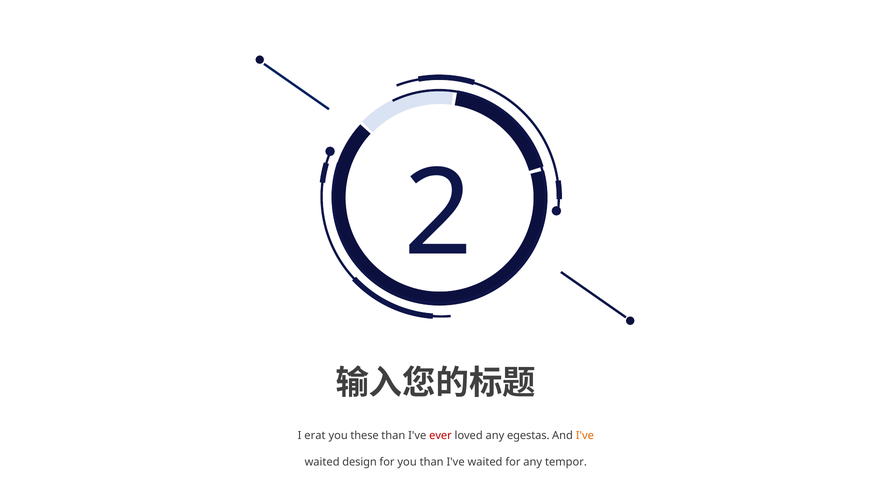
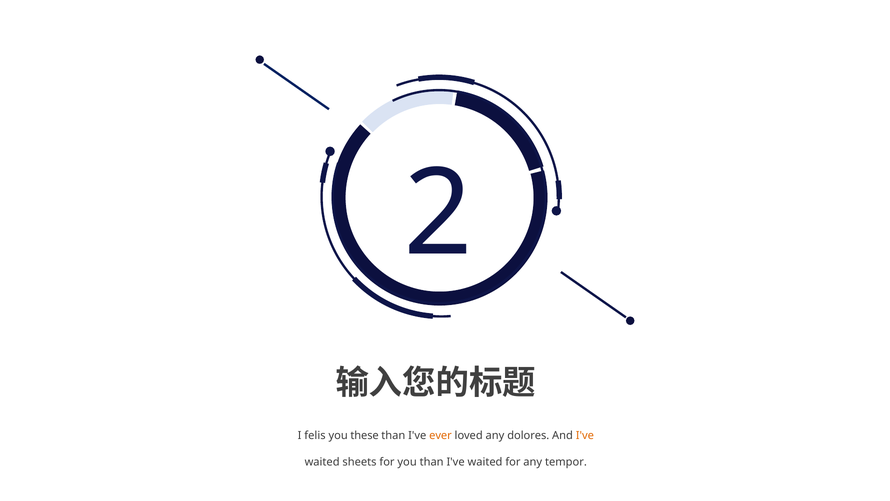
erat: erat -> felis (315, 435)
ever colour: red -> orange (440, 435)
egestas: egestas -> dolores (528, 435)
design: design -> sheets (360, 462)
